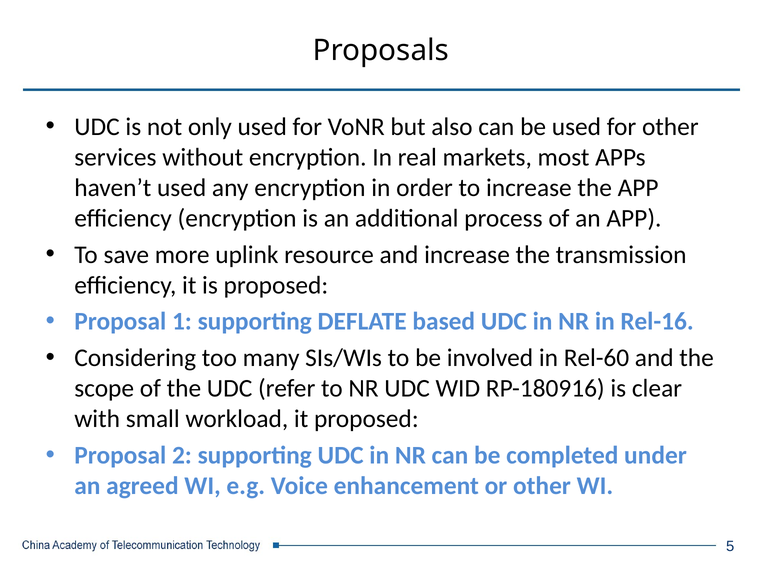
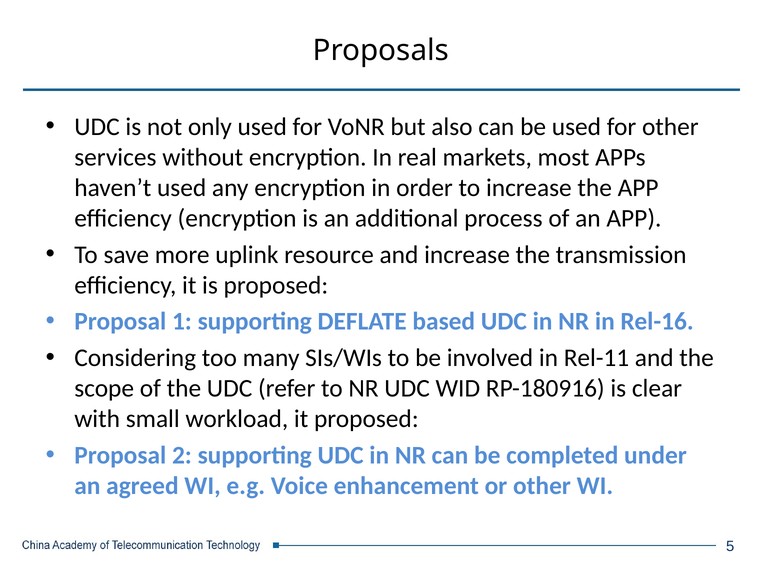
Rel-60: Rel-60 -> Rel-11 (596, 358)
